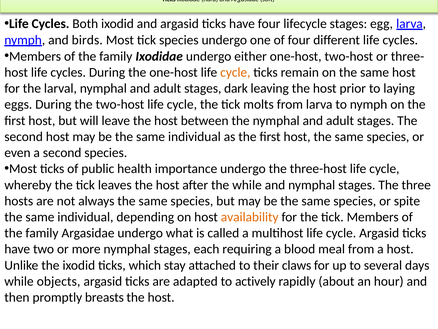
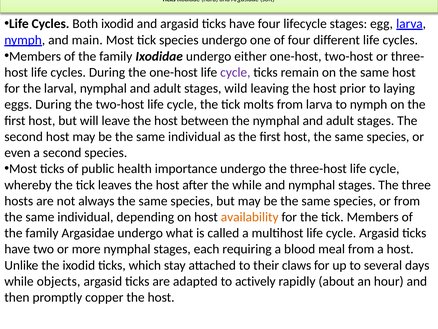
birds: birds -> main (87, 40)
cycle colour: orange -> purple (235, 72)
dark: dark -> wild (236, 88)
or spite: spite -> from (407, 201)
breasts: breasts -> copper (104, 297)
